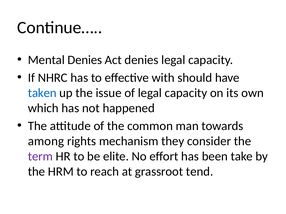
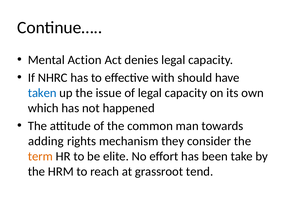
Mental Denies: Denies -> Action (85, 60)
among: among -> adding (46, 141)
term colour: purple -> orange (40, 157)
